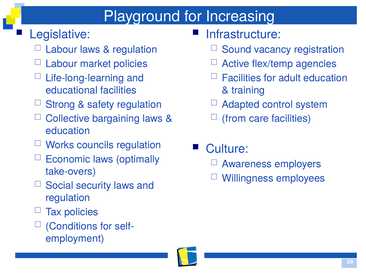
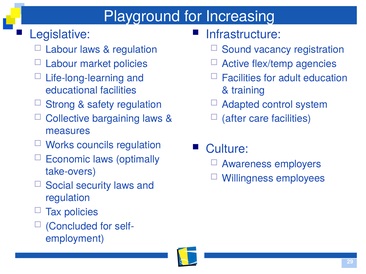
from: from -> after (234, 119)
education: education -> measures (68, 131)
Conditions: Conditions -> Concluded (72, 227)
